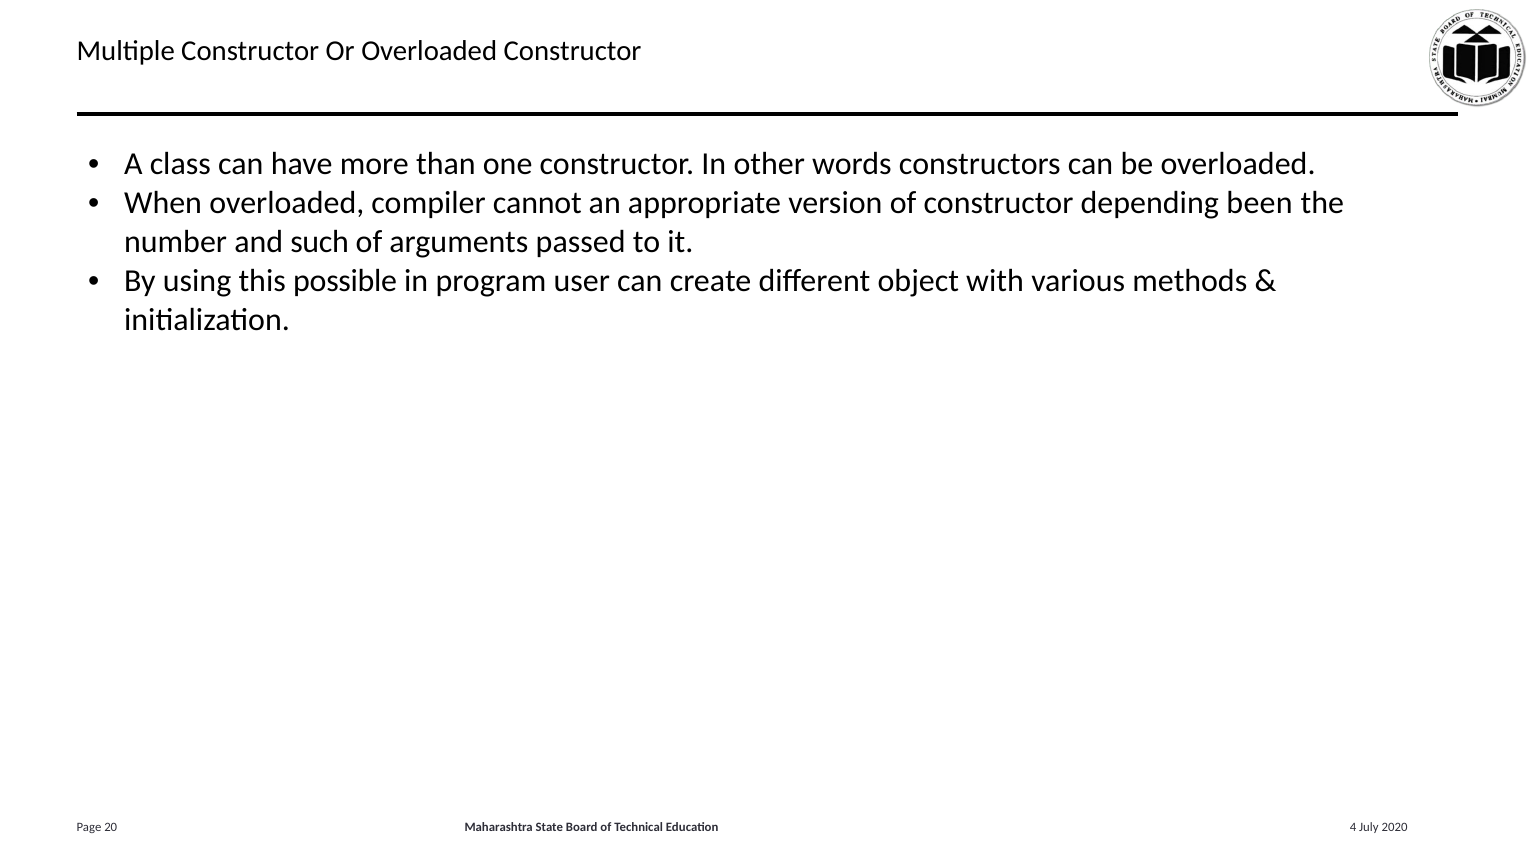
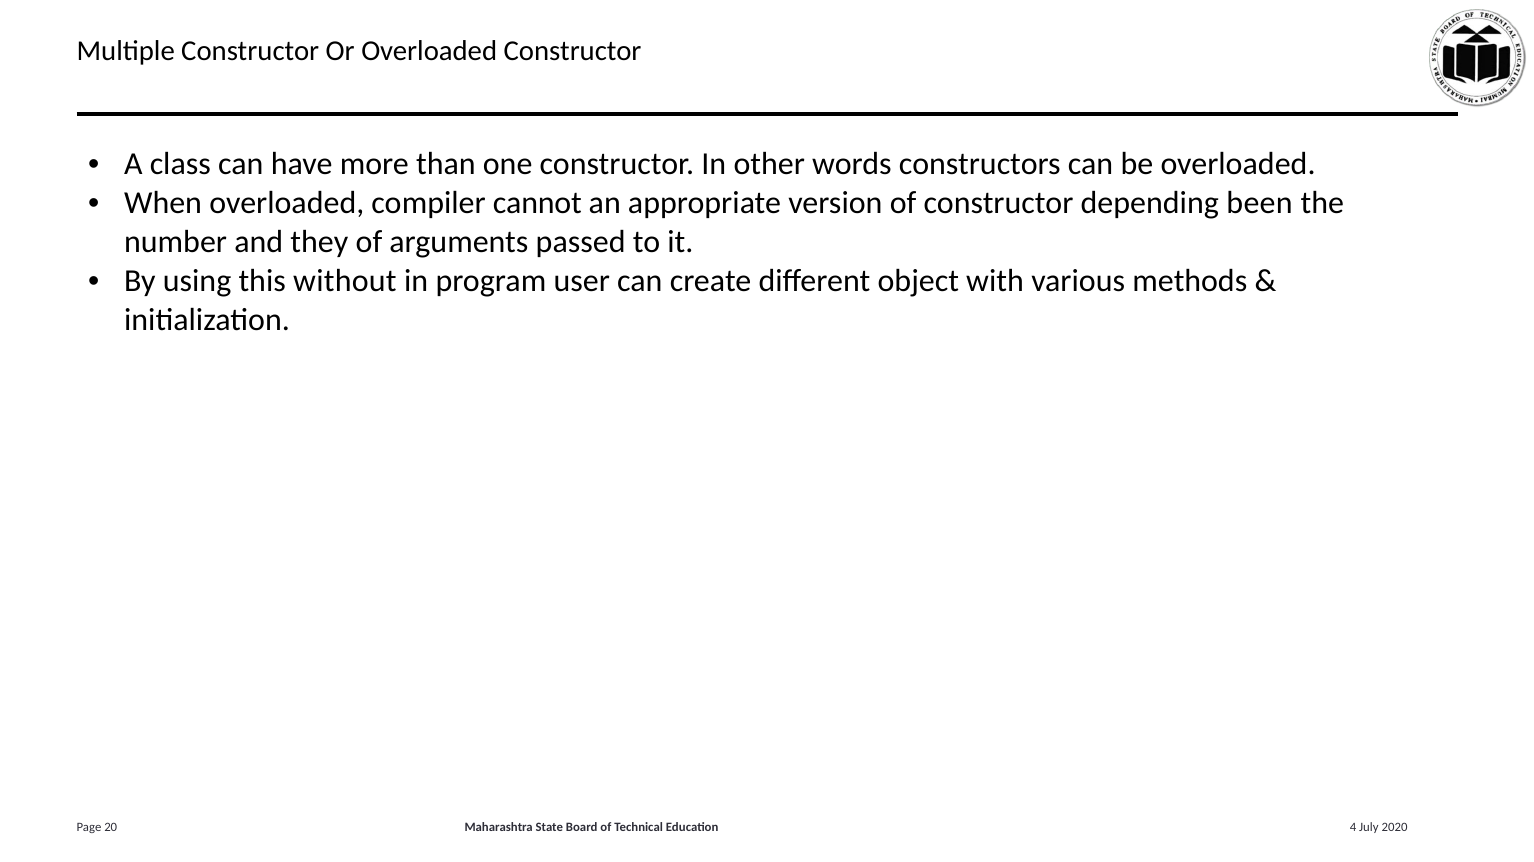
such: such -> they (319, 242)
possible: possible -> without (345, 281)
